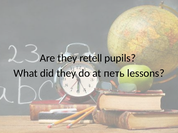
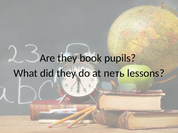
retell: retell -> book (91, 58)
